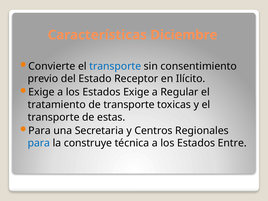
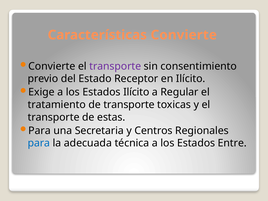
Características Diciembre: Diciembre -> Convierte (184, 35)
transporte colour: blue -> purple (115, 66)
Estados Exige: Exige -> Ilícito (136, 92)
construye: construye -> adecuada (88, 143)
